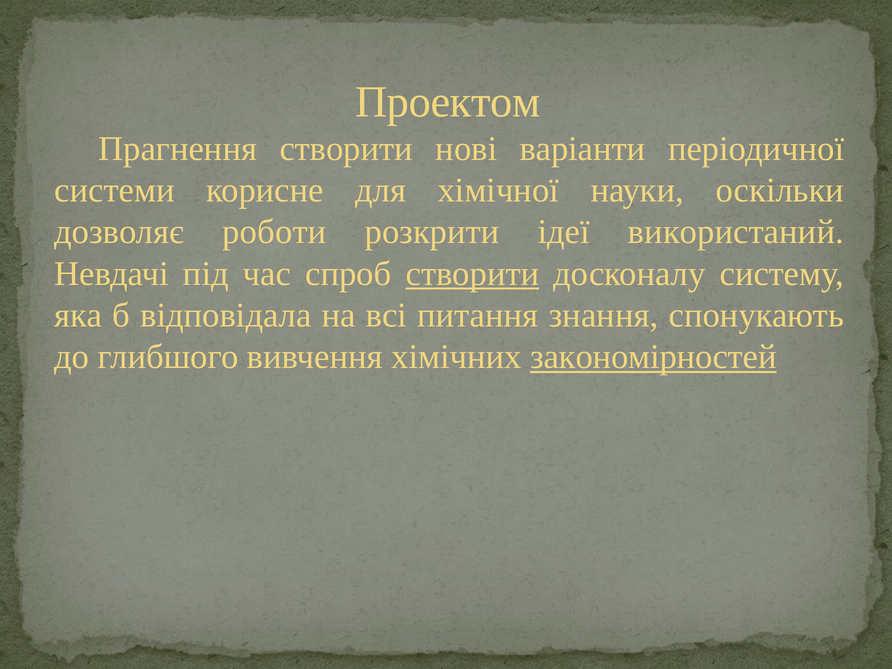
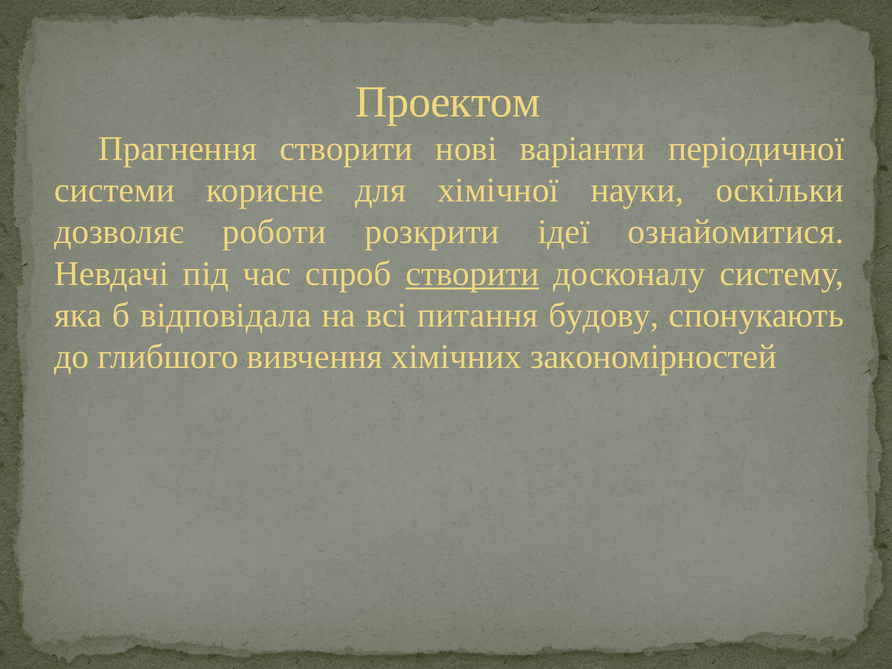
використаний: використаний -> ознайомитися (736, 232)
знання: знання -> будову (604, 315)
закономірностей underline: present -> none (653, 357)
